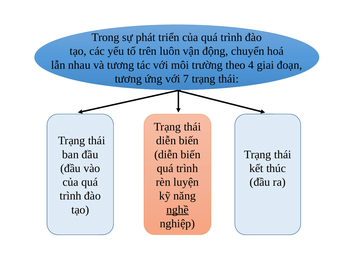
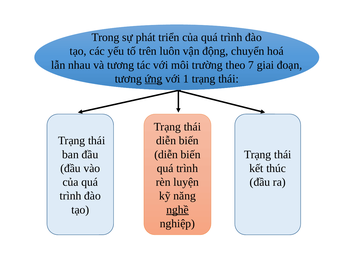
4: 4 -> 7 (251, 65)
ứng underline: none -> present (154, 79)
7: 7 -> 1 (186, 79)
